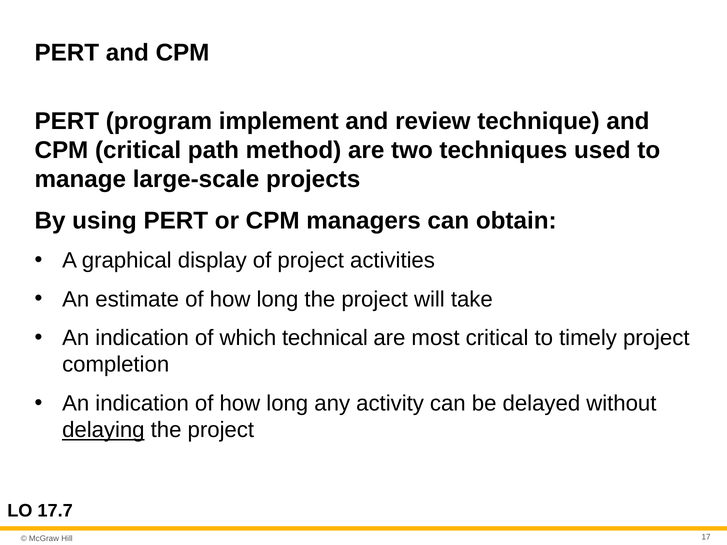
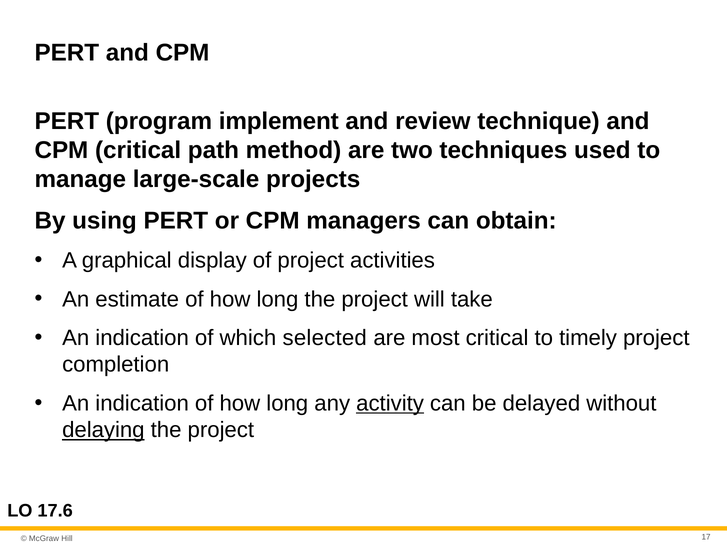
technical: technical -> selected (325, 338)
activity underline: none -> present (390, 404)
17.7: 17.7 -> 17.6 (55, 511)
